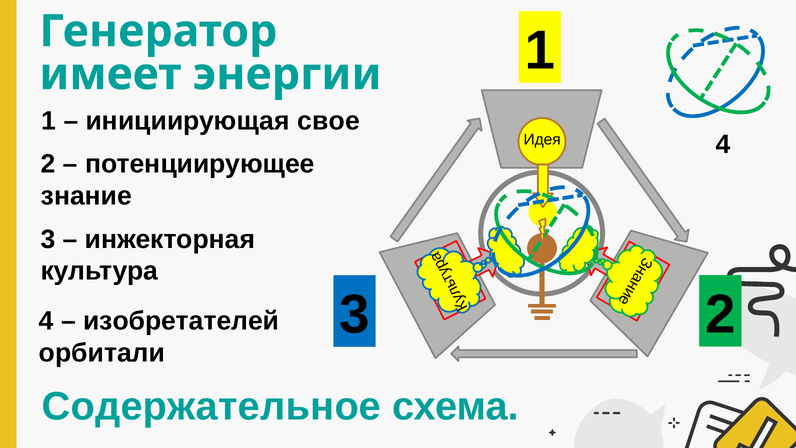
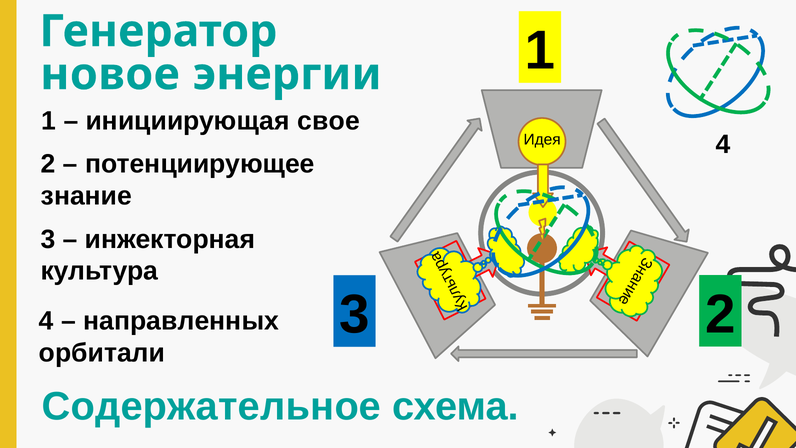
имеет: имеет -> новое (110, 74)
изобретателей: изобретателей -> направленных (181, 321)
